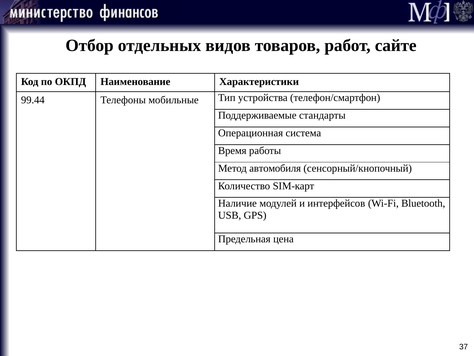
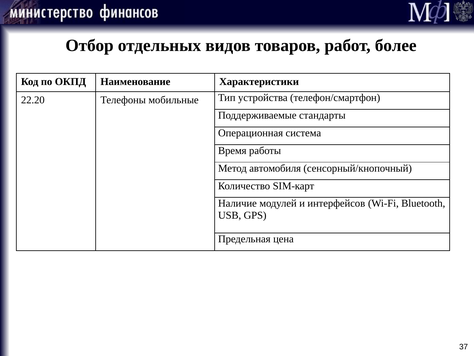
сайте: сайте -> более (396, 46)
99.44: 99.44 -> 22.20 (33, 100)
